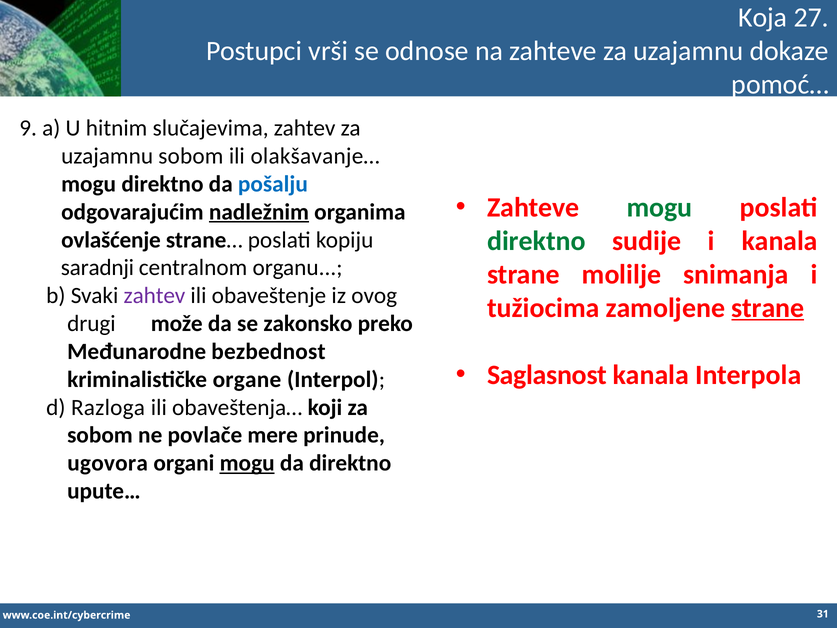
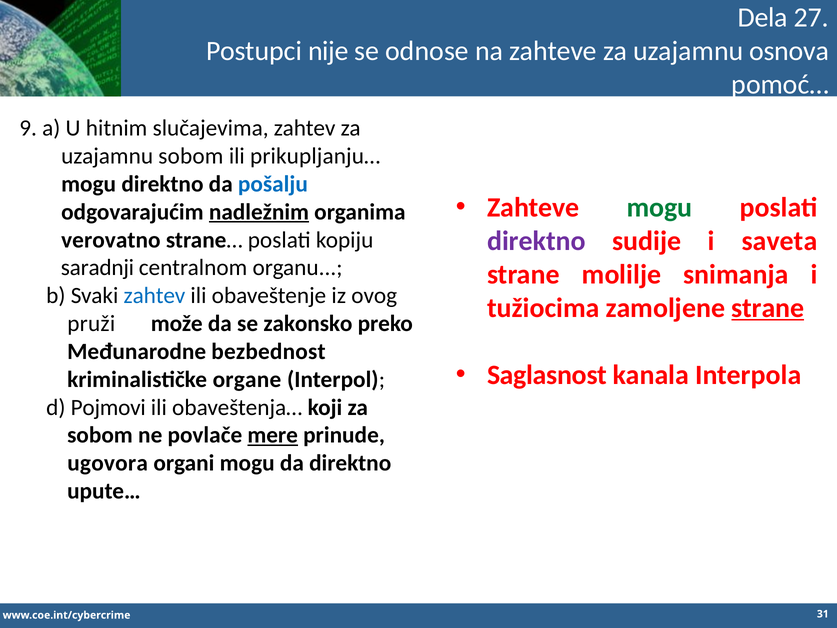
Koja: Koja -> Dela (763, 17)
vrši: vrši -> nije (328, 51)
dokaze: dokaze -> osnova (789, 51)
olakšavanje…: olakšavanje… -> prikupljanju… (315, 156)
direktno colour: green -> purple (536, 241)
i kanala: kanala -> saveta (779, 241)
ovlašćenje: ovlašćenje -> verovatno (111, 240)
zahtev colour: purple -> blue (154, 296)
drugi: drugi -> pruži (91, 323)
Razloga: Razloga -> Pojmovi (108, 407)
mere underline: none -> present (273, 435)
mogu underline: present -> none (247, 463)
